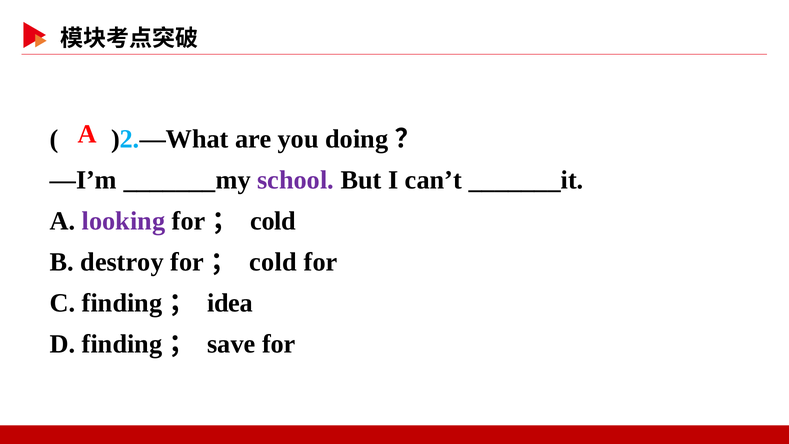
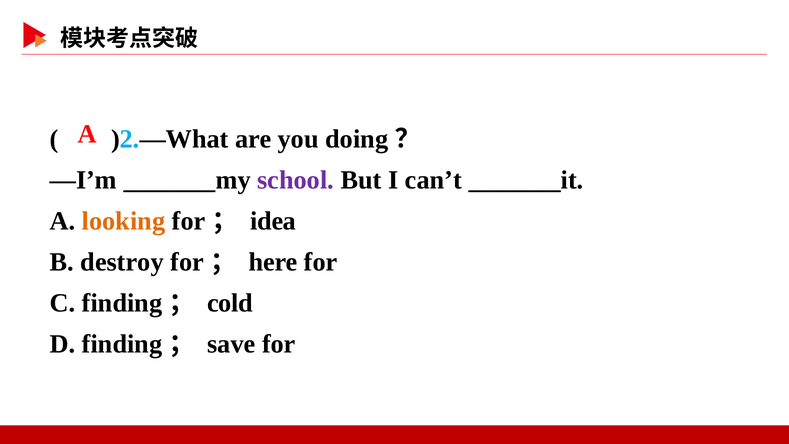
looking colour: purple -> orange (124, 221)
cold: cold -> idea (273, 221)
cold: cold -> here (273, 262)
idea: idea -> cold (230, 303)
